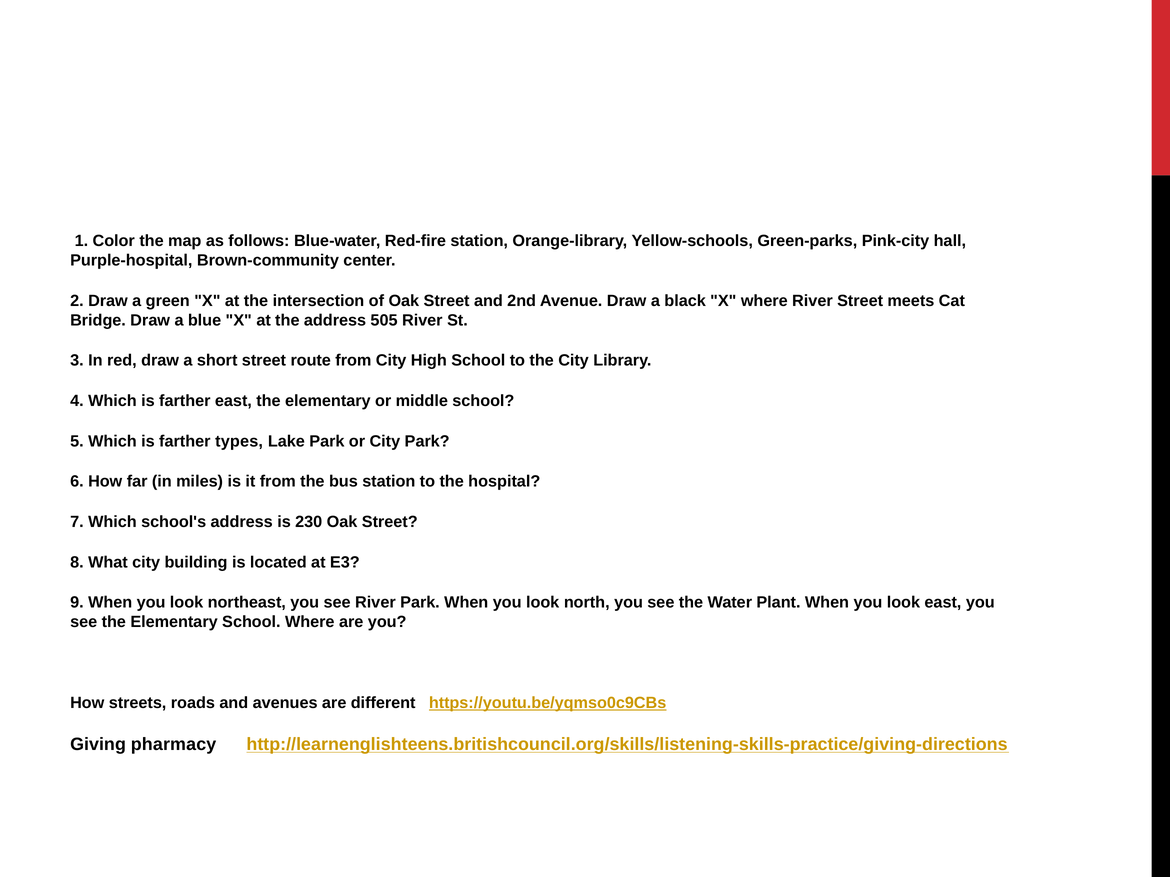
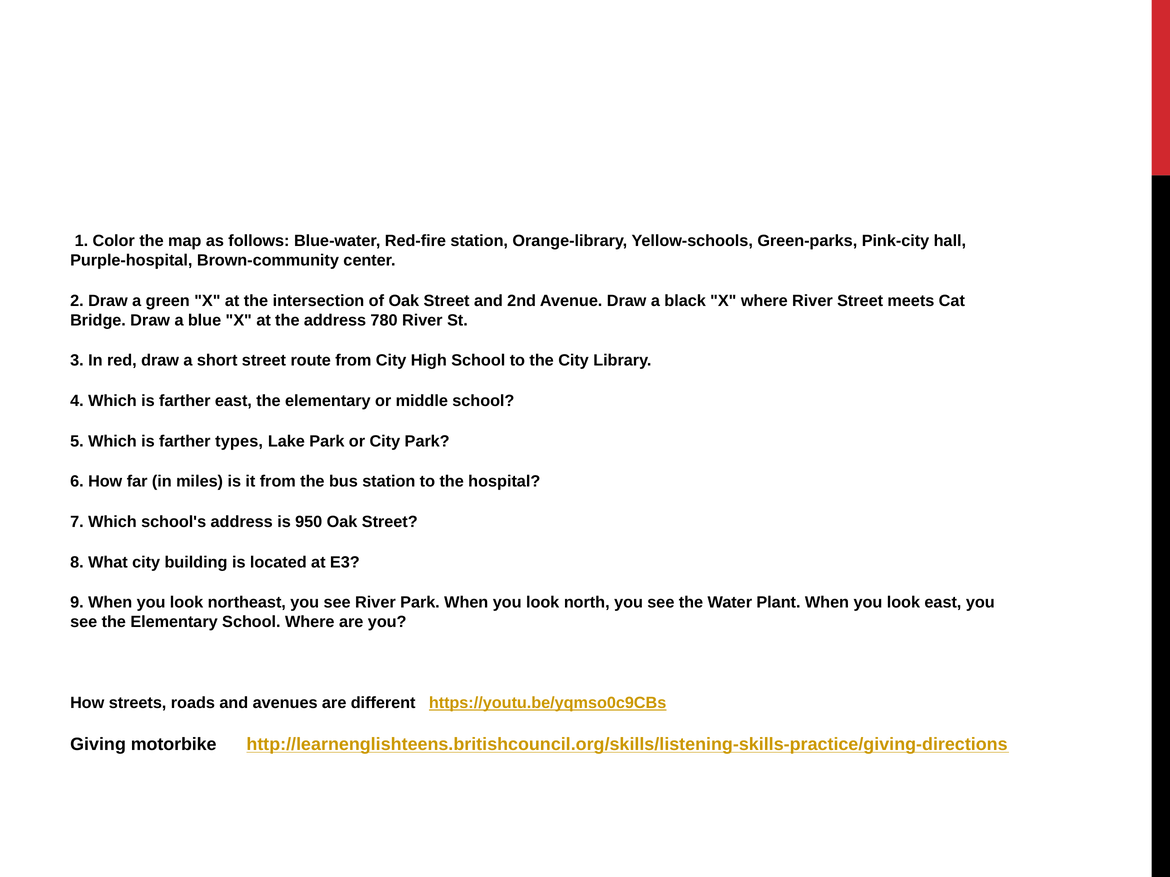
505: 505 -> 780 (384, 320)
230: 230 -> 950 (309, 522)
pharmacy: pharmacy -> motorbike (174, 745)
